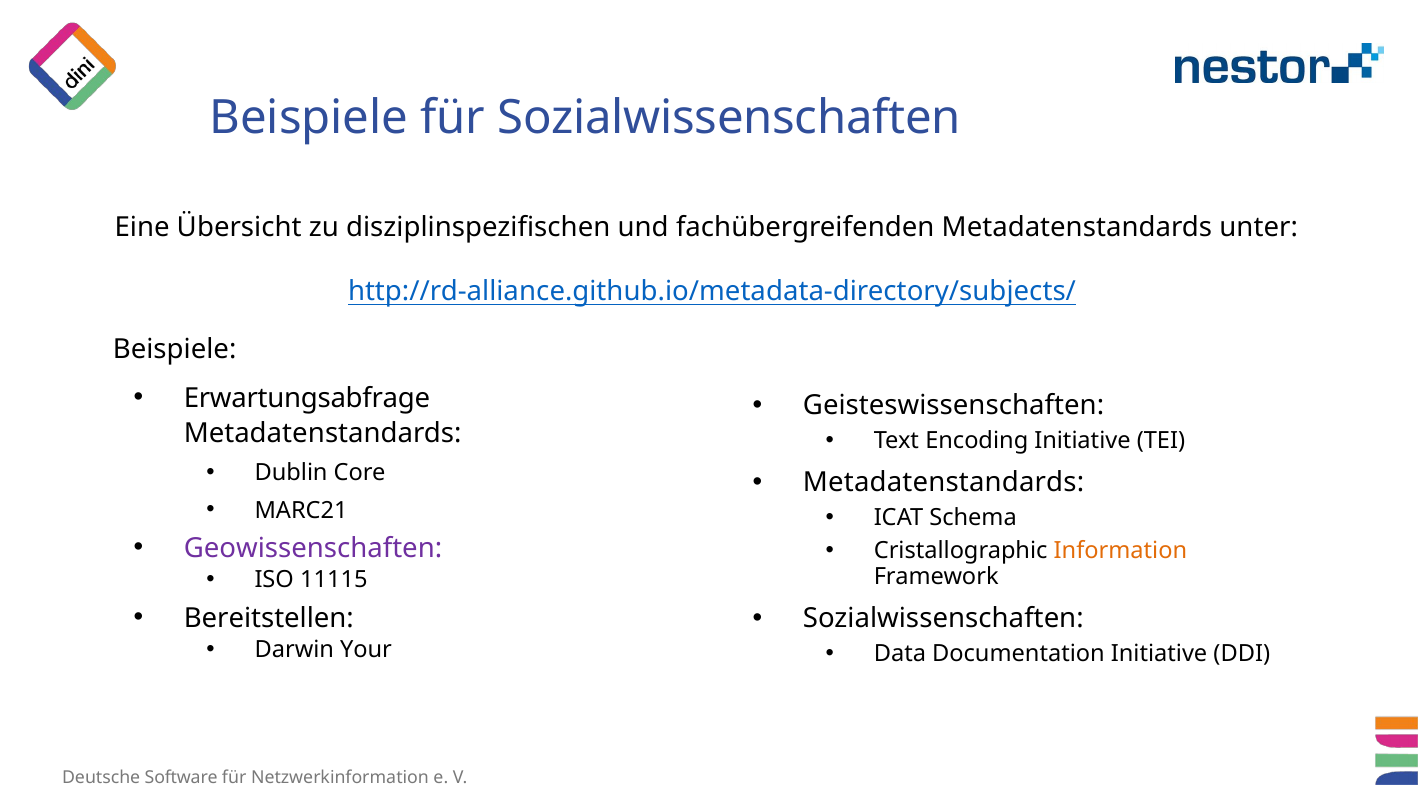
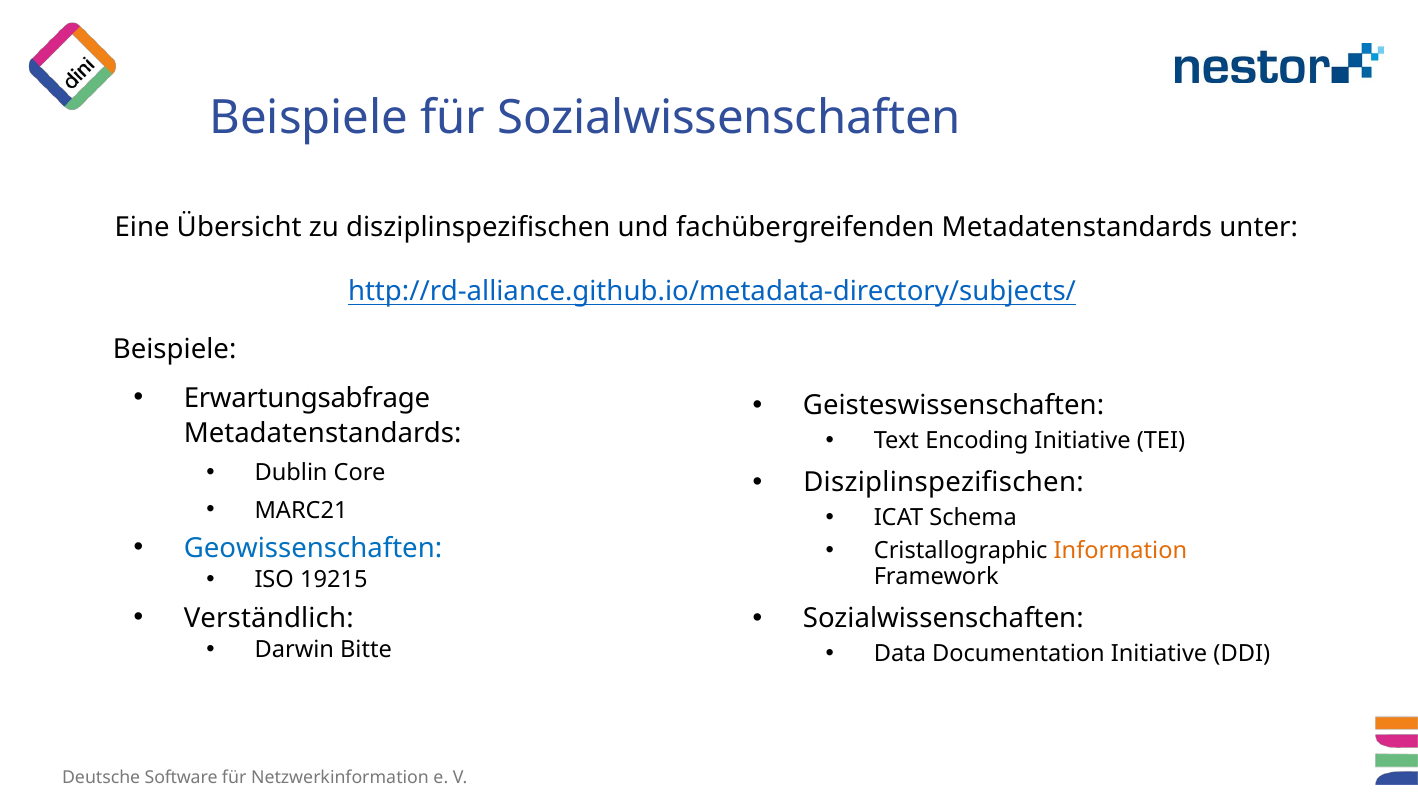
Metadatenstandards: Metadatenstandards -> Disziplinspezifischen (944, 483)
Geowissenschaften colour: purple -> blue (313, 548)
11115: 11115 -> 19215 (334, 580)
Bereitstellen: Bereitstellen -> Verständlich (269, 618)
Your: Your -> Bitte (366, 649)
